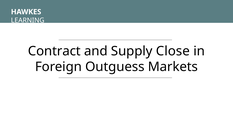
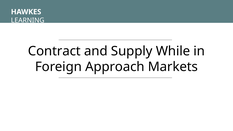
Close: Close -> While (173, 51)
Outguess: Outguess -> Approach (115, 67)
